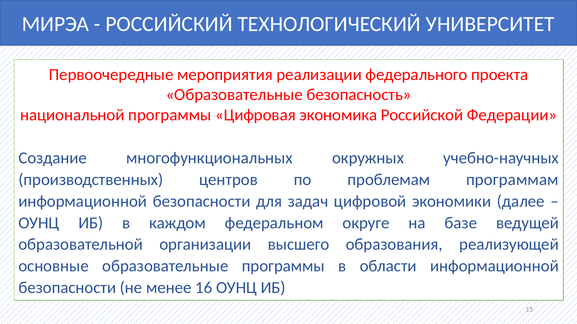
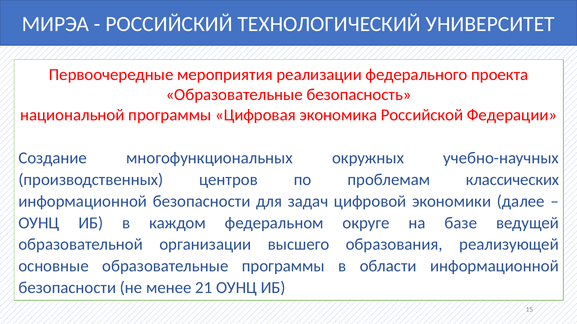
программам: программам -> классических (513, 180)
16: 16 -> 21 (204, 288)
